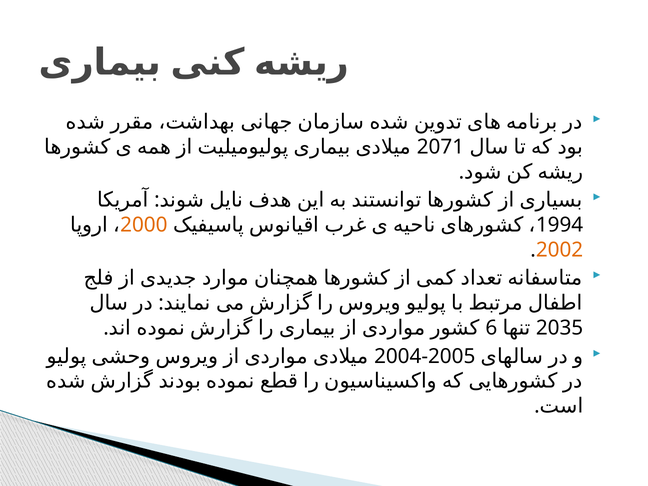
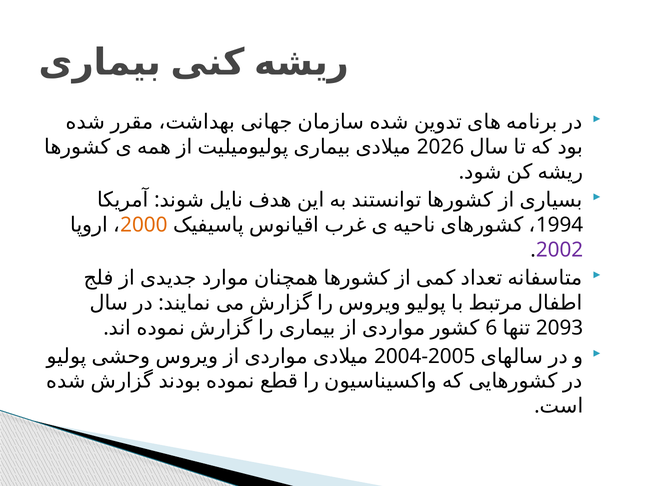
2071: 2071 -> 2026 (440, 147)
2002 colour: orange -> purple (560, 250)
2035: 2035 -> 2093 (560, 328)
